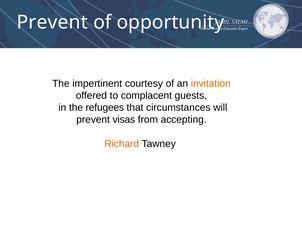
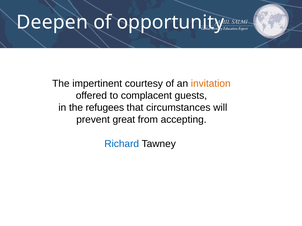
Prevent: Prevent -> Deepen (52, 22)
visas: visas -> great (124, 120)
Richard colour: orange -> blue (122, 144)
